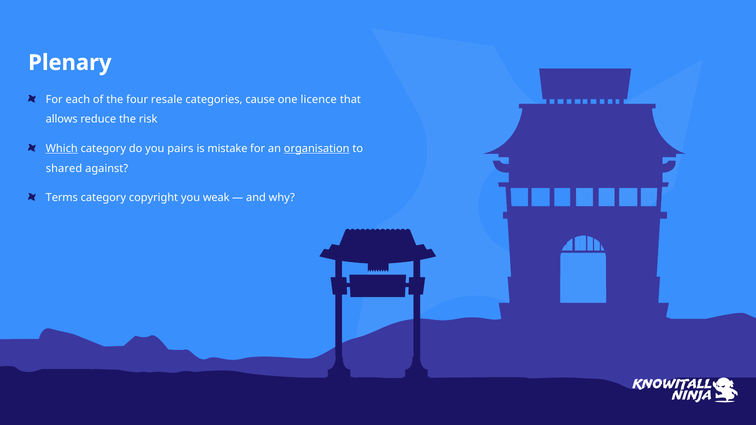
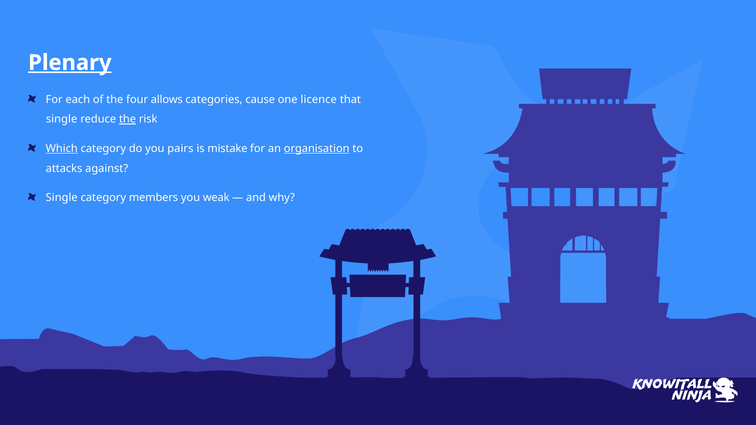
Plenary underline: none -> present (70, 63)
resale: resale -> allows (167, 99)
allows: allows -> single (62, 119)
the underline: none -> present (128, 119)
shared: shared -> attacks (64, 168)
Terms: Terms -> Single (62, 198)
copyright: copyright -> members (154, 198)
